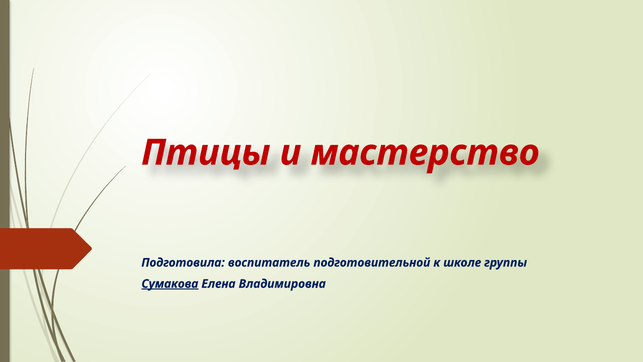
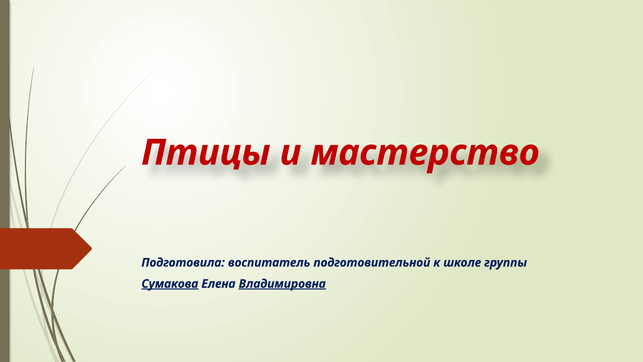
Владимировна underline: none -> present (282, 284)
